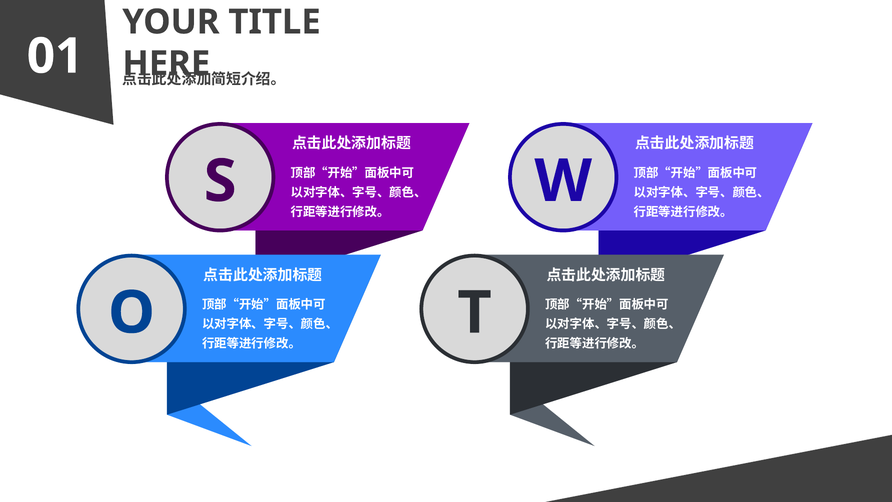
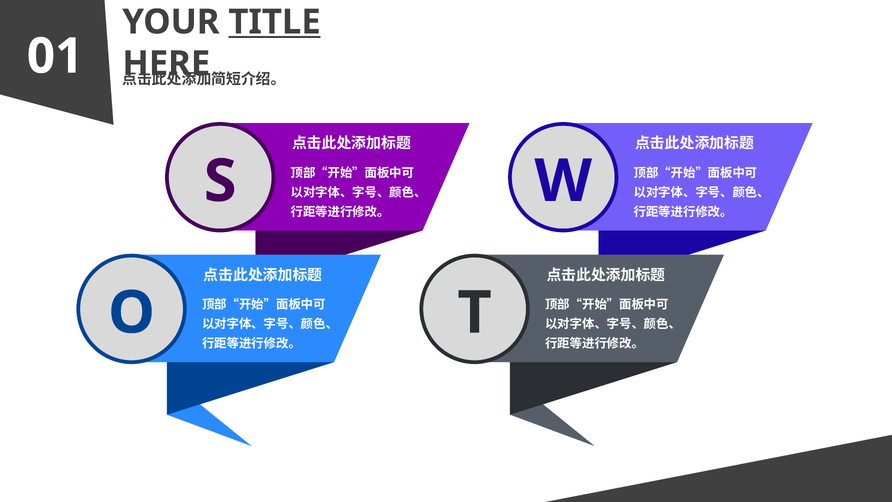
TITLE underline: none -> present (275, 22)
